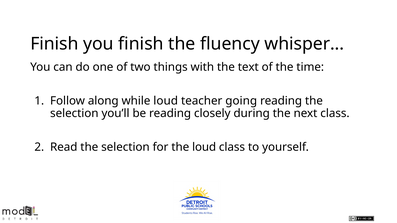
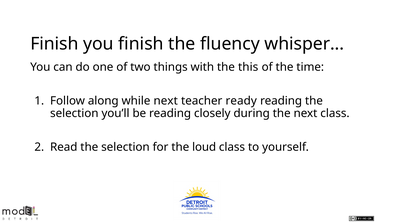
text: text -> this (248, 67)
while loud: loud -> next (166, 101)
going: going -> ready (241, 101)
